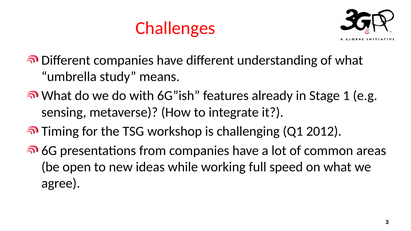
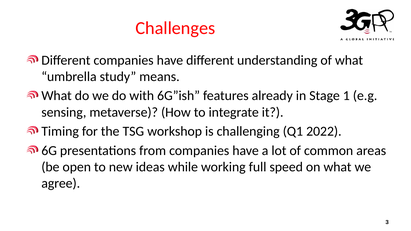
Q1 2012: 2012 -> 2022 (324, 131)
